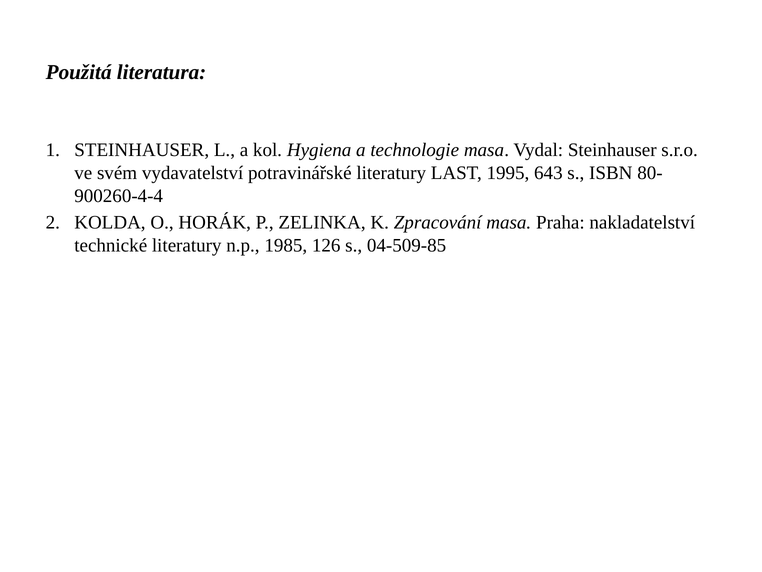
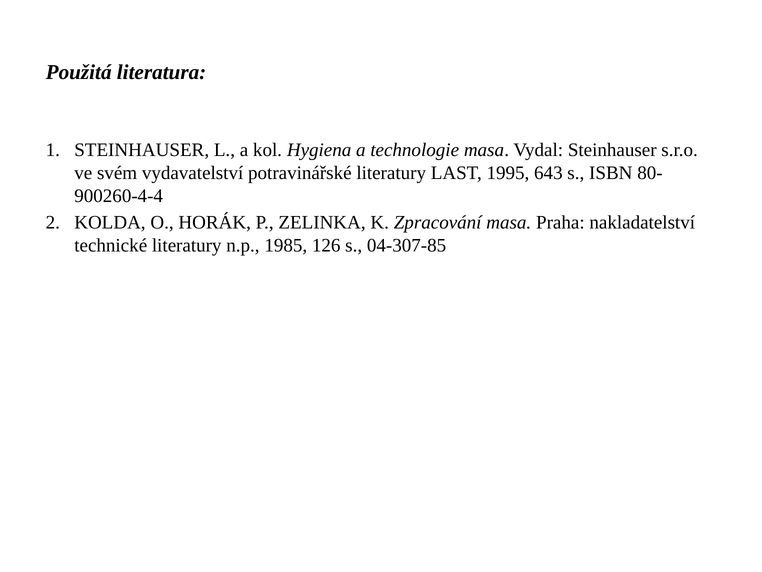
04-509-85: 04-509-85 -> 04-307-85 (407, 245)
